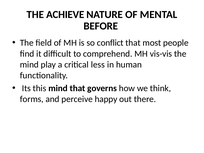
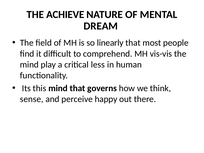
BEFORE: BEFORE -> DREAM (101, 26)
conflict: conflict -> linearly (110, 43)
forms: forms -> sense (32, 99)
